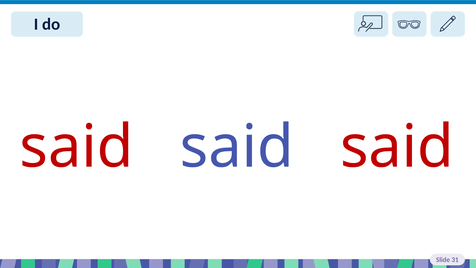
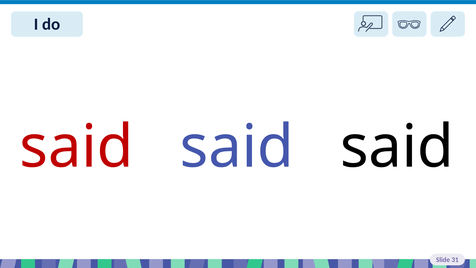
said colour: red -> black (397, 147)
